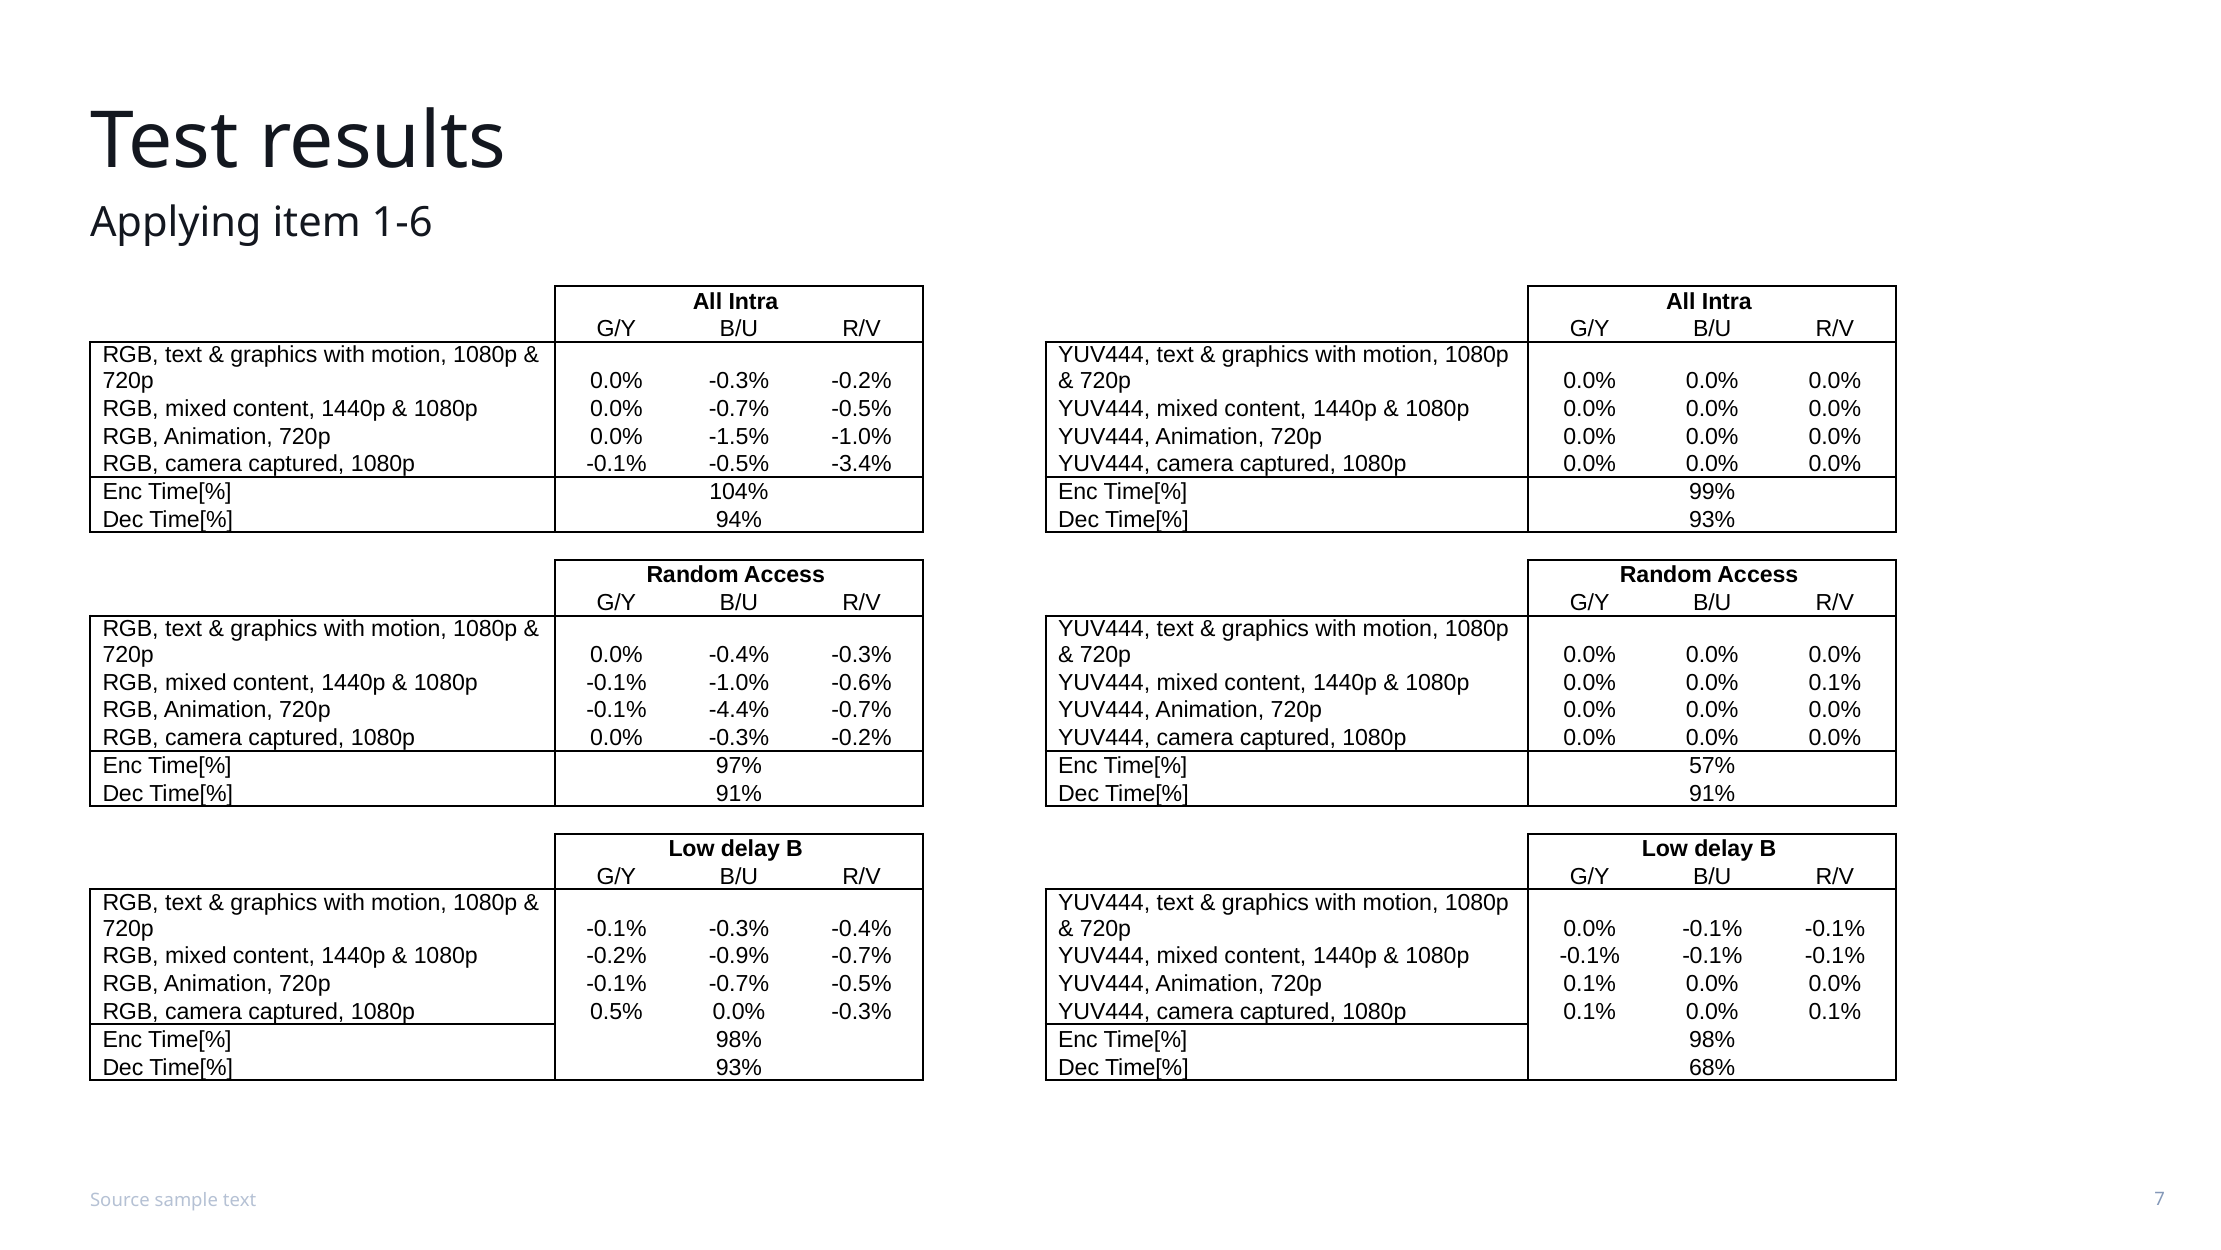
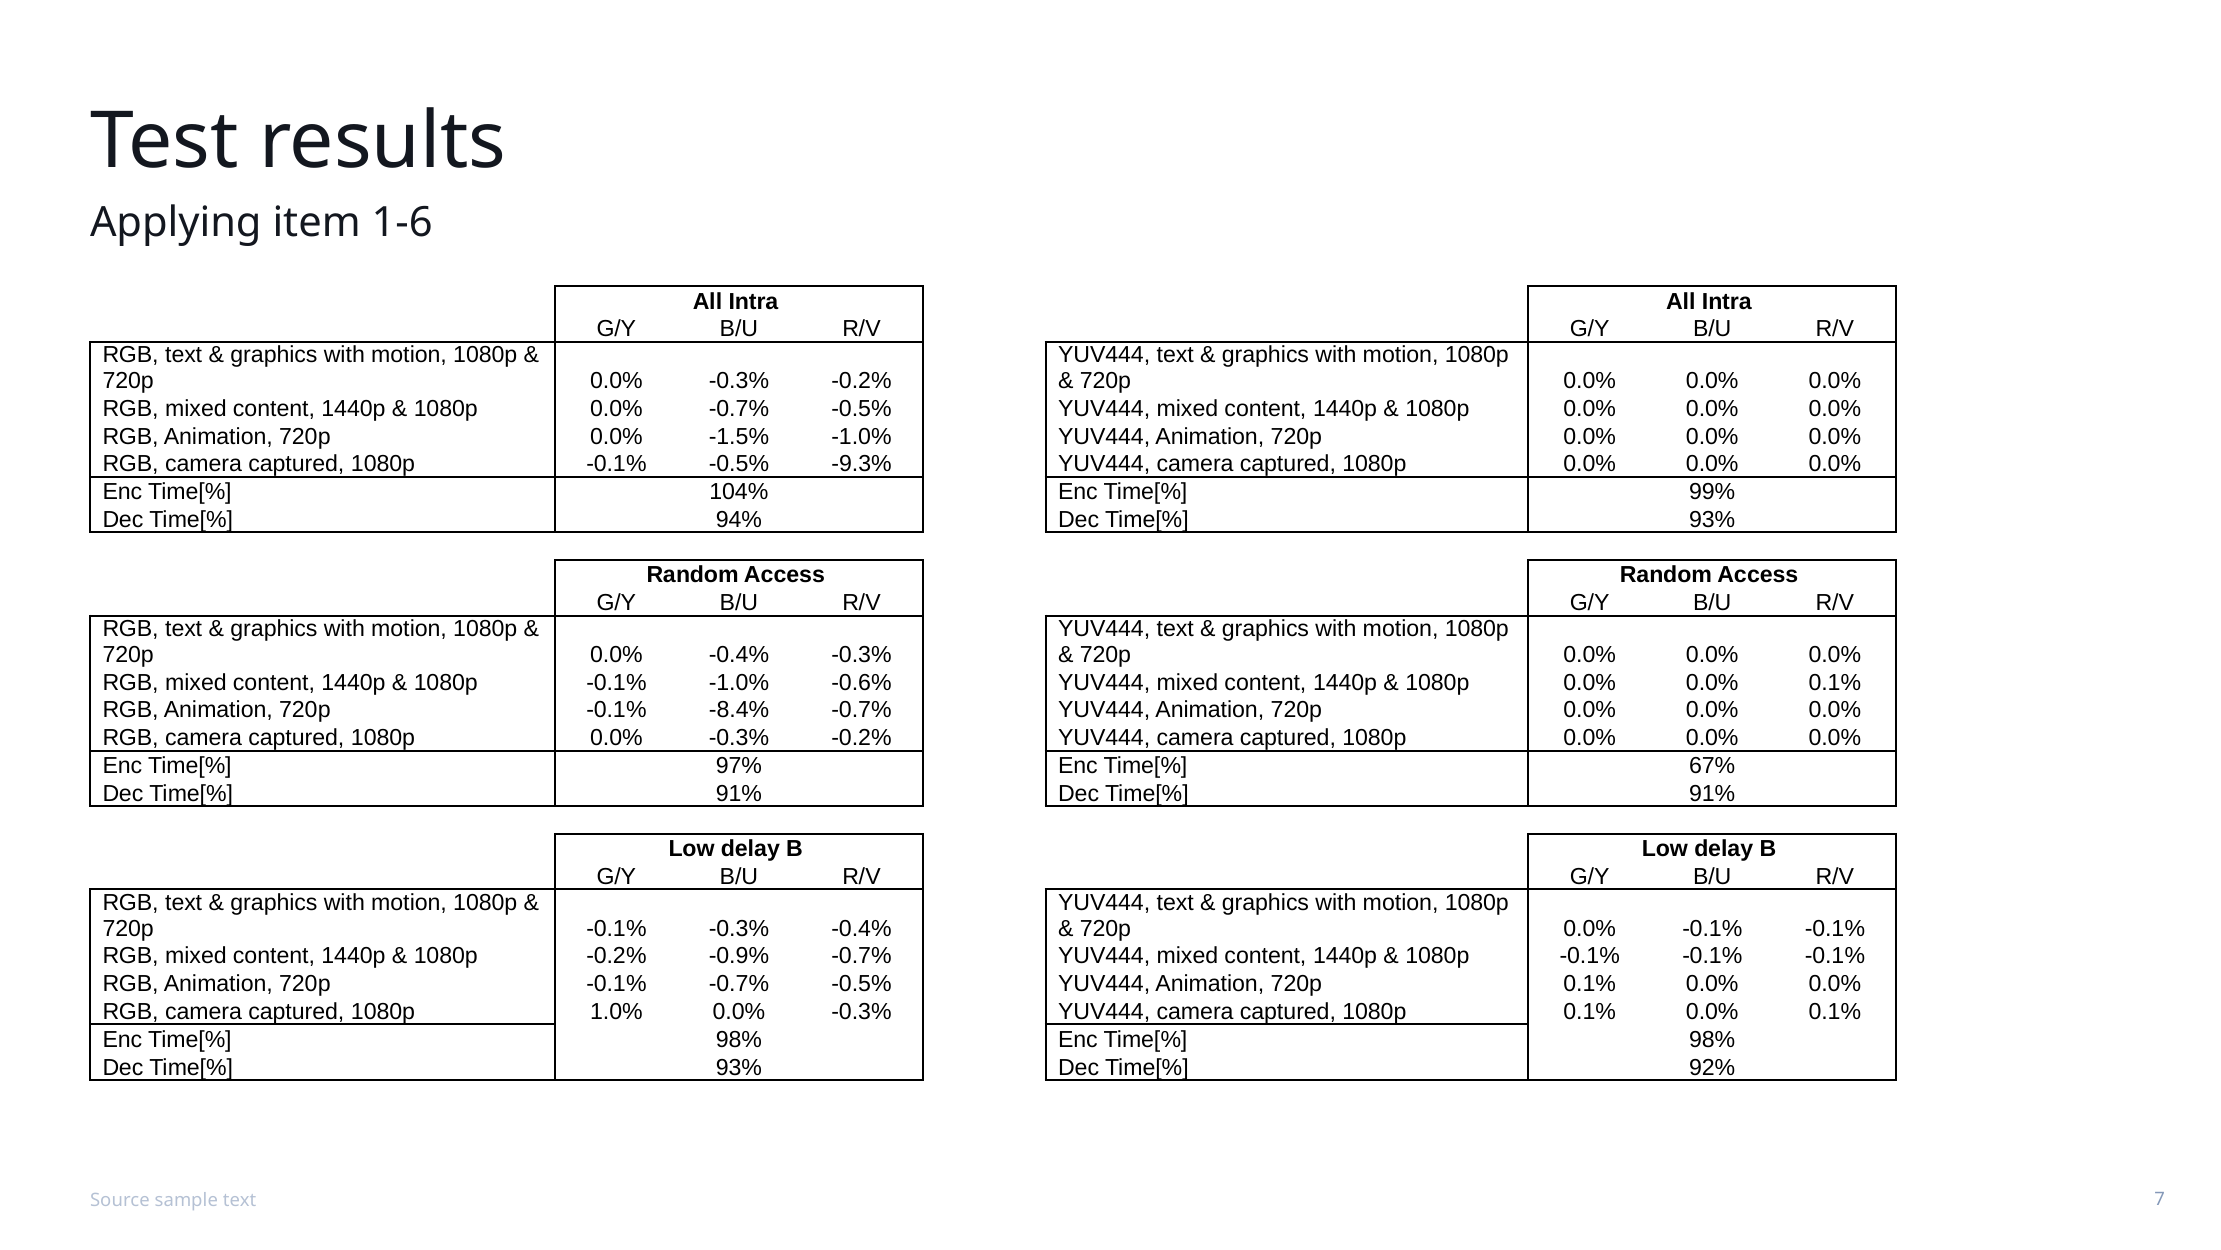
-3.4%: -3.4% -> -9.3% (862, 464)
-4.4%: -4.4% -> -8.4% (739, 710)
57%: 57% -> 67% (1712, 765)
0.5%: 0.5% -> 1.0% (616, 1011)
68%: 68% -> 92% (1712, 1067)
